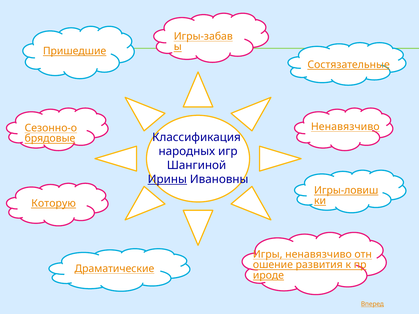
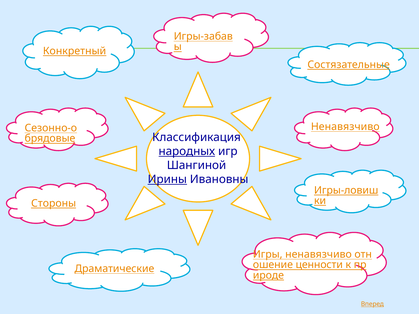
Пришедшие: Пришедшие -> Конкретный (75, 51)
народных underline: none -> present (187, 152)
Которую: Которую -> Стороны (54, 203)
развития: развития -> ценности (319, 265)
